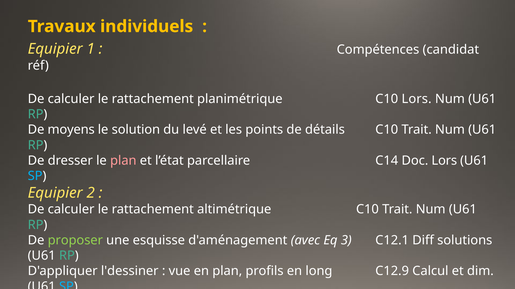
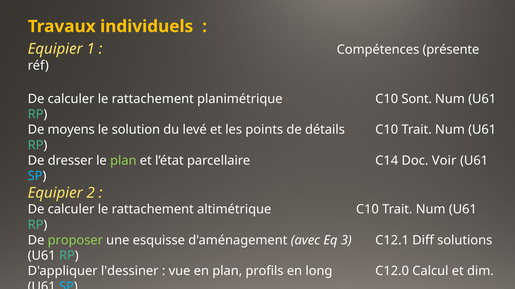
candidat: candidat -> présente (451, 50)
C10 Lors: Lors -> Sont (417, 99)
plan colour: pink -> light green (123, 161)
Doc Lors: Lors -> Voir (444, 161)
C12.9: C12.9 -> C12.0 (392, 272)
